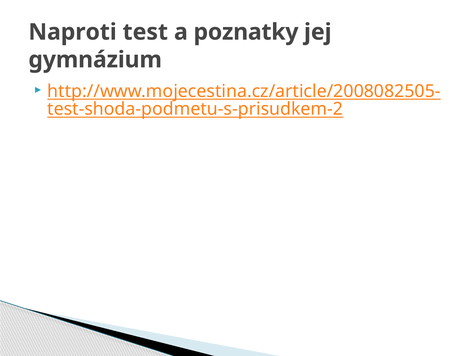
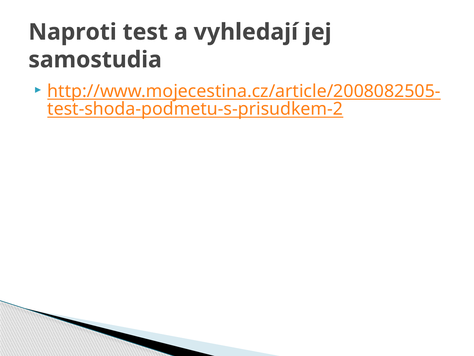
poznatky: poznatky -> vyhledají (246, 32)
gymnázium: gymnázium -> samostudia (95, 60)
